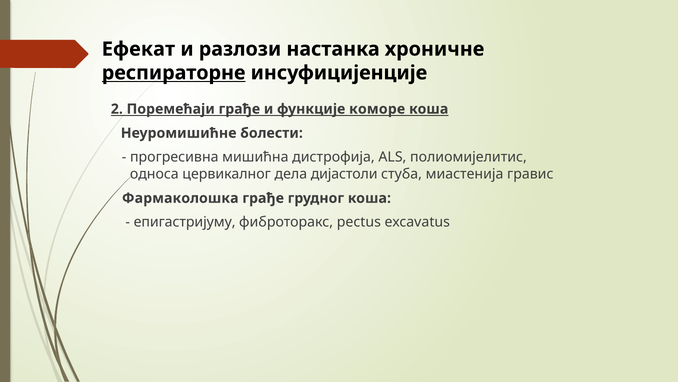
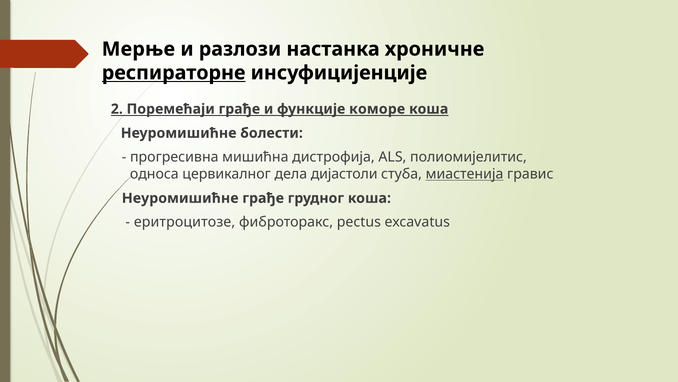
Ефекат: Ефекат -> Мерње (138, 49)
миастенија underline: none -> present (465, 174)
Фармаколошка: Фармаколошка -> Неуромишићне (180, 198)
епигастријуму: епигастријуму -> еритроцитозе (185, 222)
